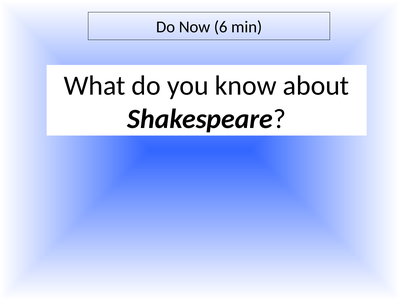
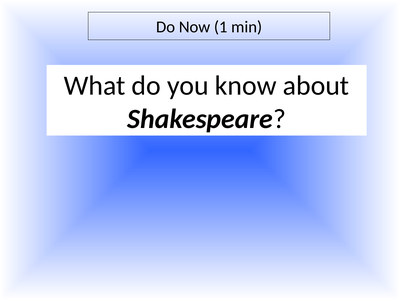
6: 6 -> 1 (221, 27)
